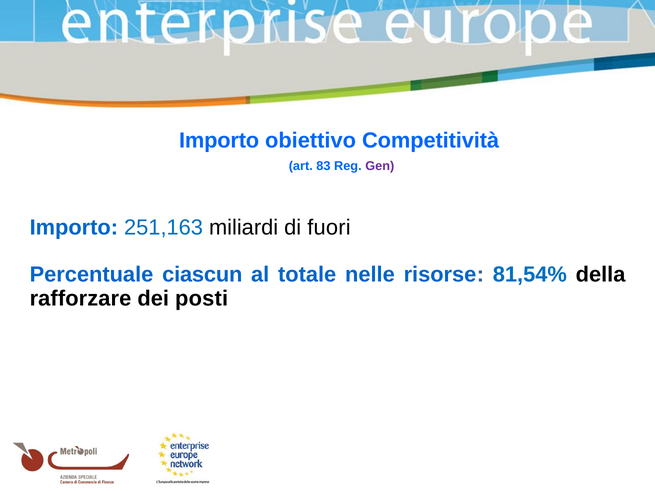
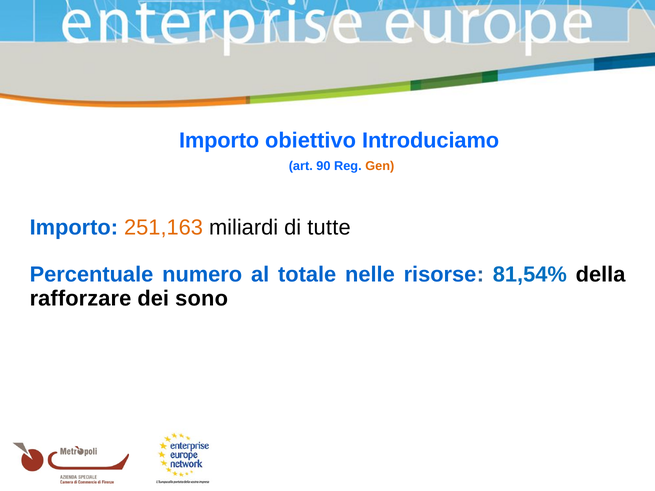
Competitività: Competitività -> Introduciamo (431, 141)
83: 83 -> 90 (323, 166)
Gen colour: purple -> orange (380, 166)
251,163 colour: blue -> orange (164, 228)
fuori: fuori -> tutte (329, 228)
ciascun: ciascun -> numero (202, 275)
posti: posti -> sono (202, 298)
